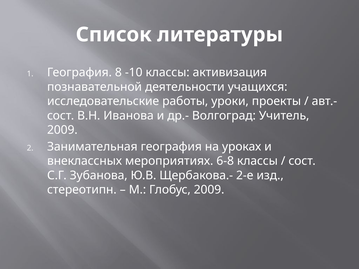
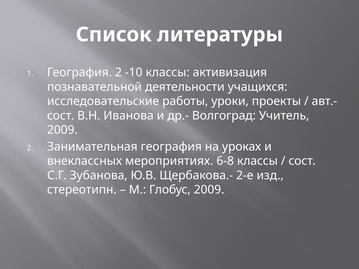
География 8: 8 -> 2 (118, 73)
